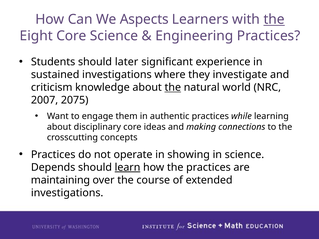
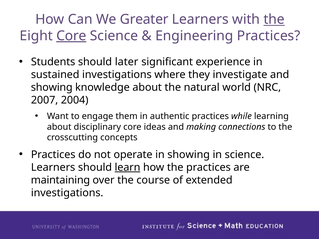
Aspects: Aspects -> Greater (144, 19)
Core underline: none -> present (71, 36)
criticism: criticism -> showing (52, 88)
the underline: present -> none (173, 88)
2075: 2075 -> 2004 (75, 100)
Depends: Depends -> Learners (53, 167)
